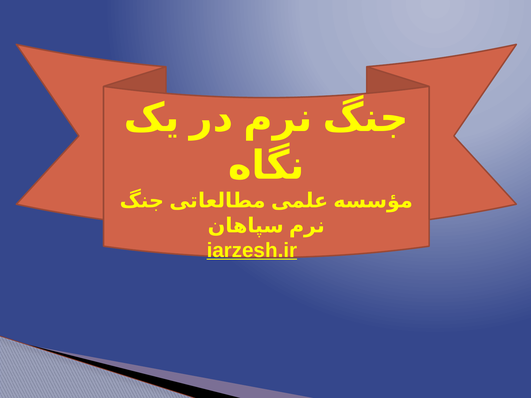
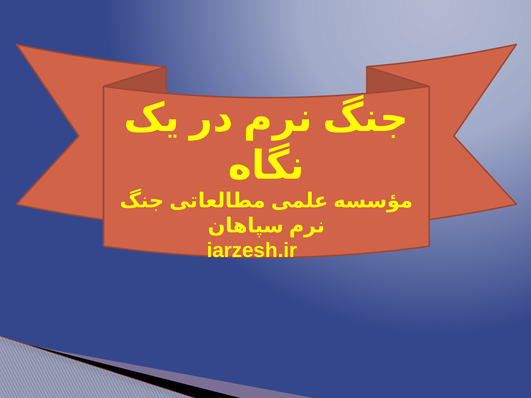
iarzesh.ir underline: present -> none (252, 250)
